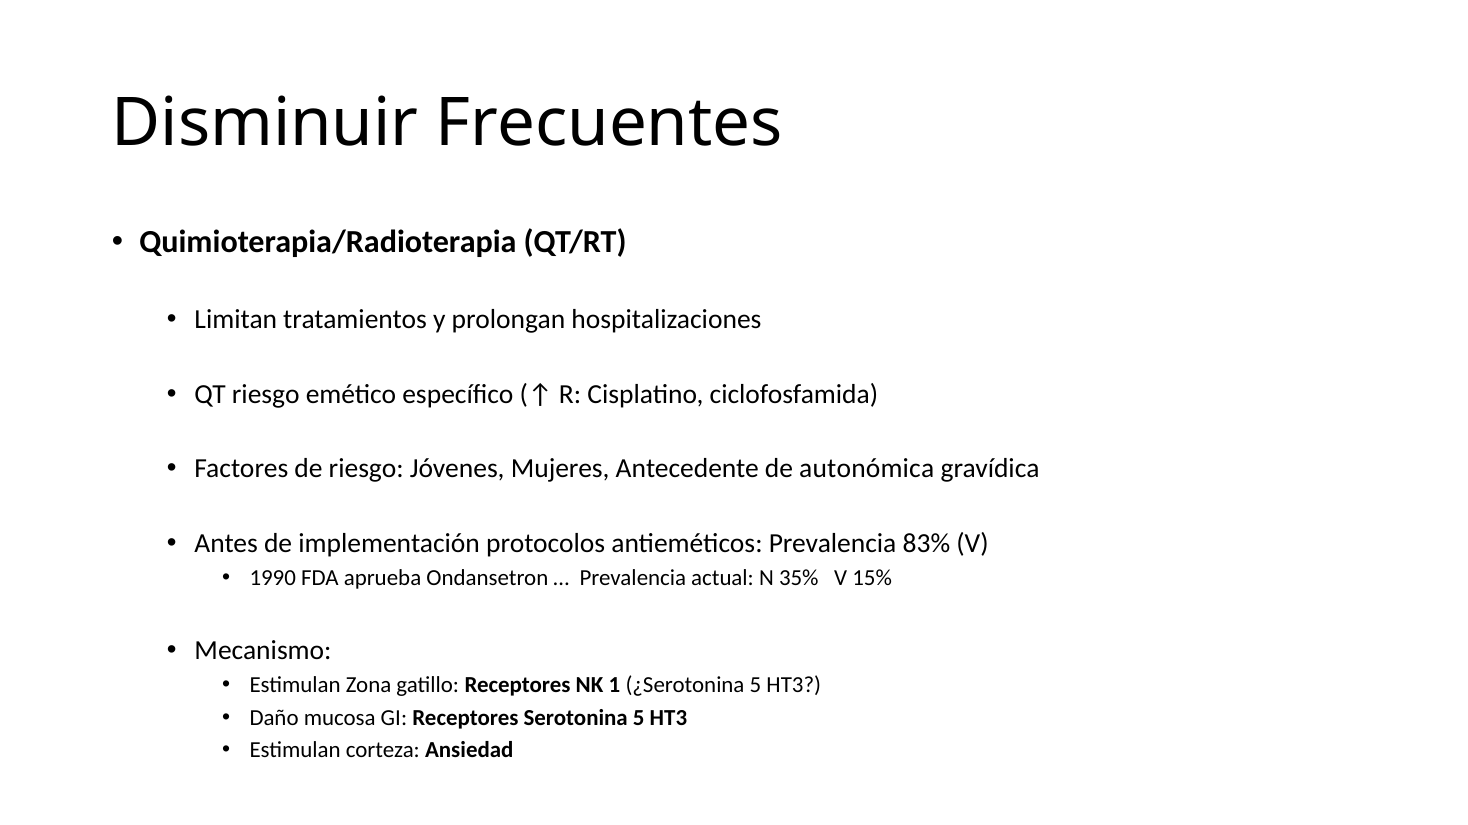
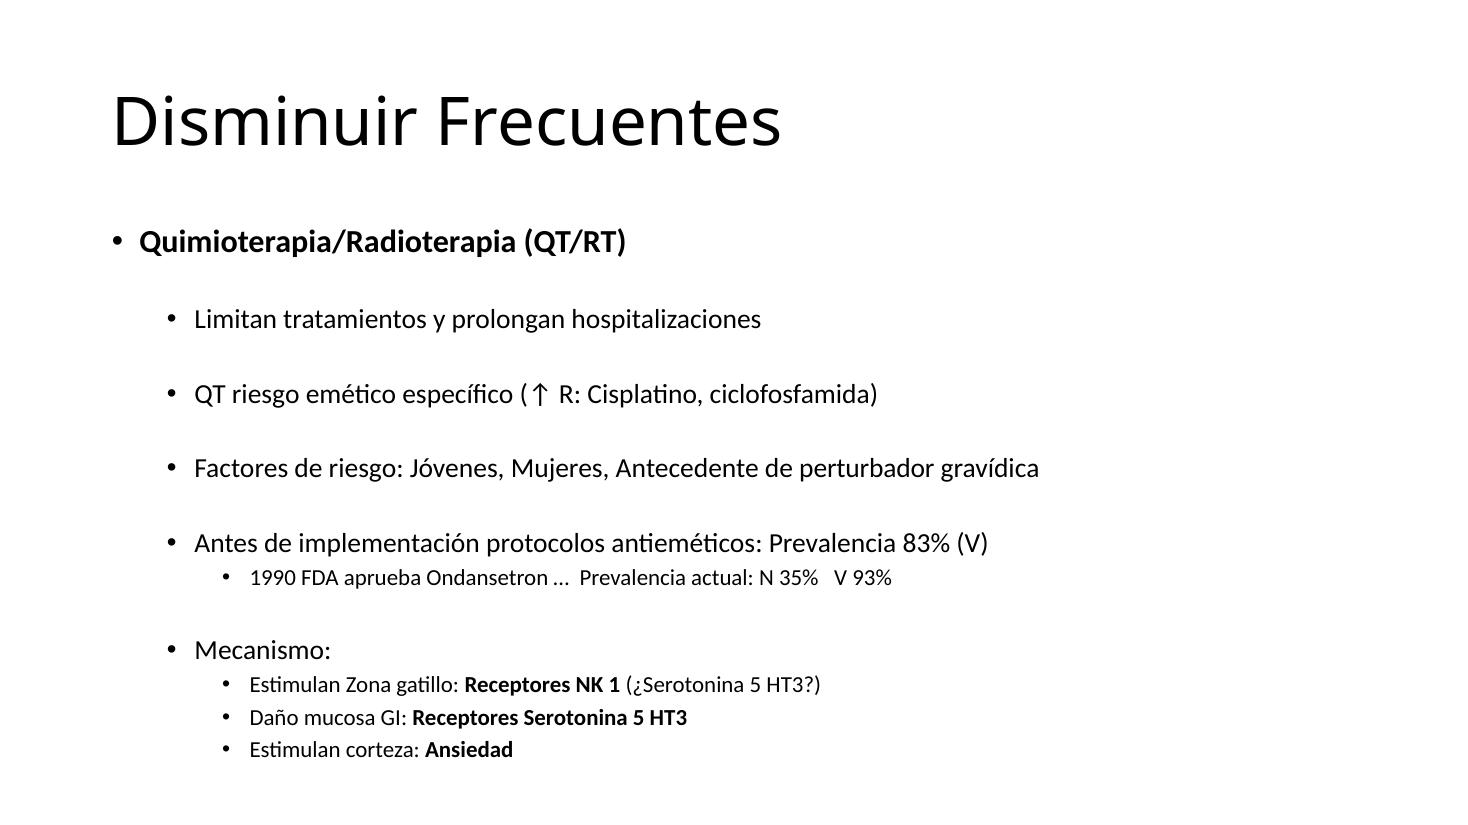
autonómica: autonómica -> perturbador (867, 469)
15%: 15% -> 93% (872, 579)
